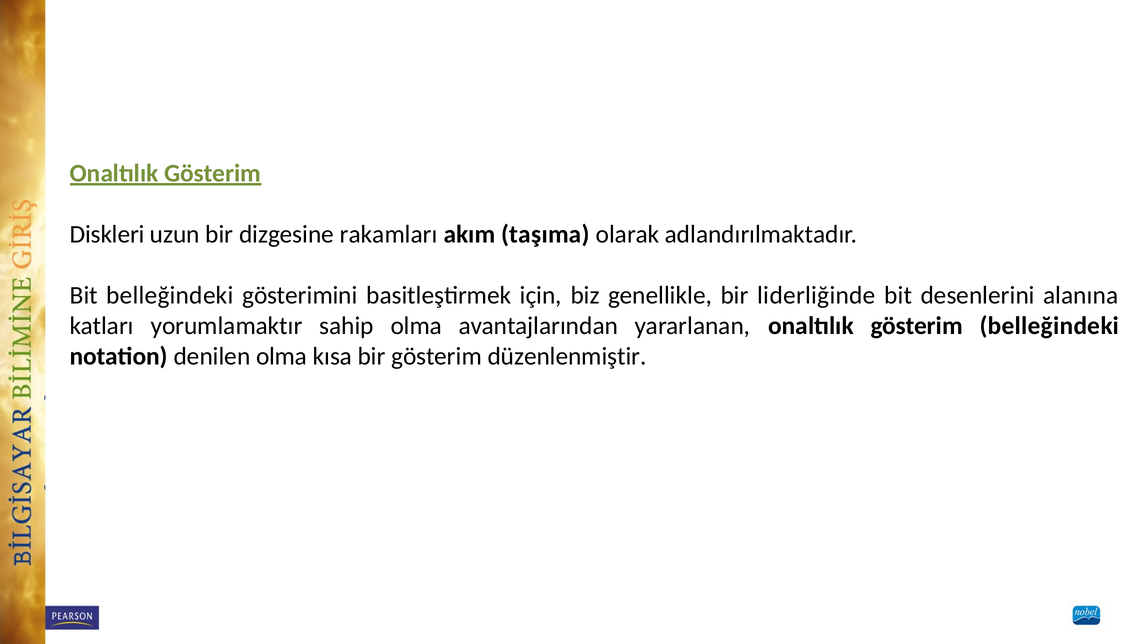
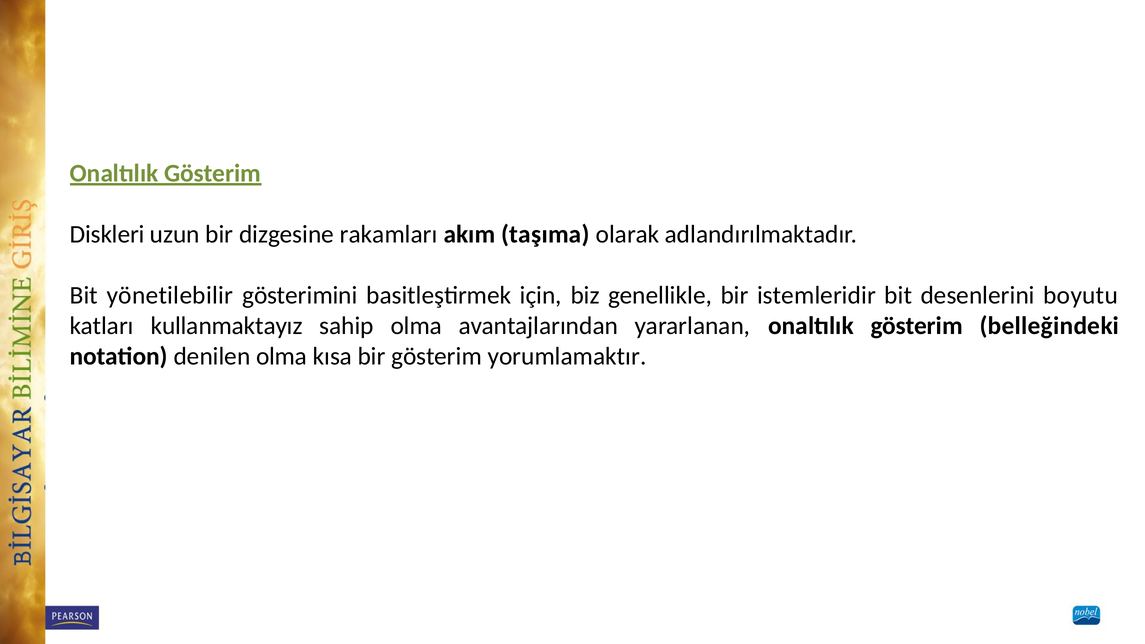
Bit belleğindeki: belleğindeki -> yönetilebilir (170, 295)
liderliğinde: liderliğinde -> istemleridir (817, 295)
alanına: alanına -> boyutu (1081, 295)
yorumlamaktır: yorumlamaktır -> kullanmaktayız (227, 326)
düzenlenmiştir: düzenlenmiştir -> yorumlamaktır (567, 356)
